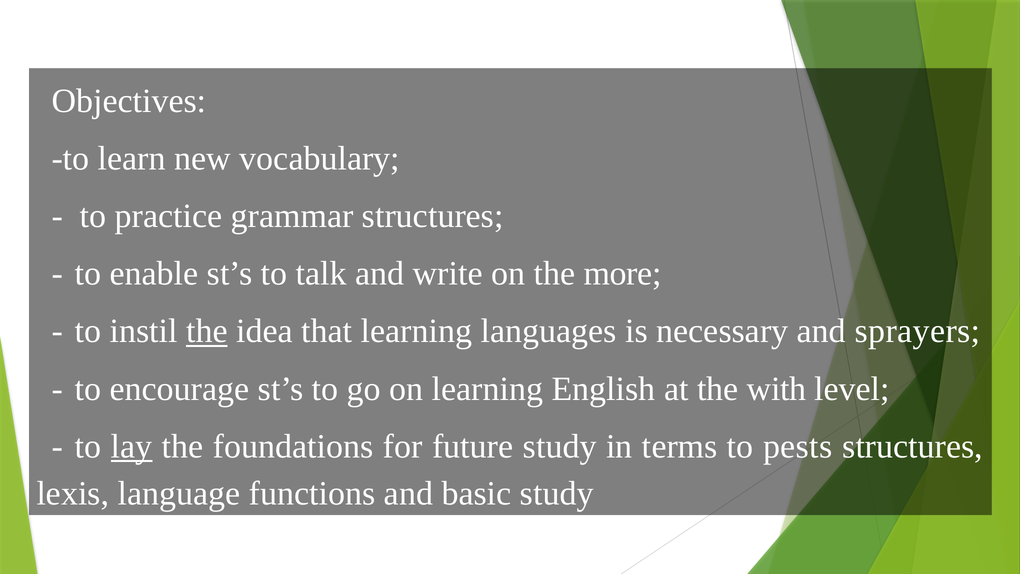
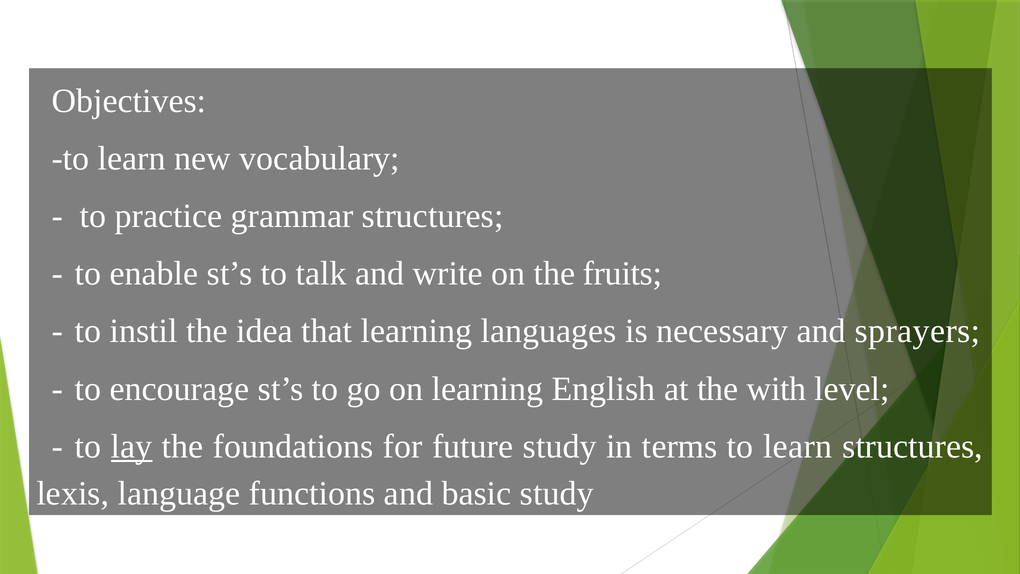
more: more -> fruits (623, 274)
the underline: present -> none (207, 331)
terms to pests: pests -> learn (798, 446)
